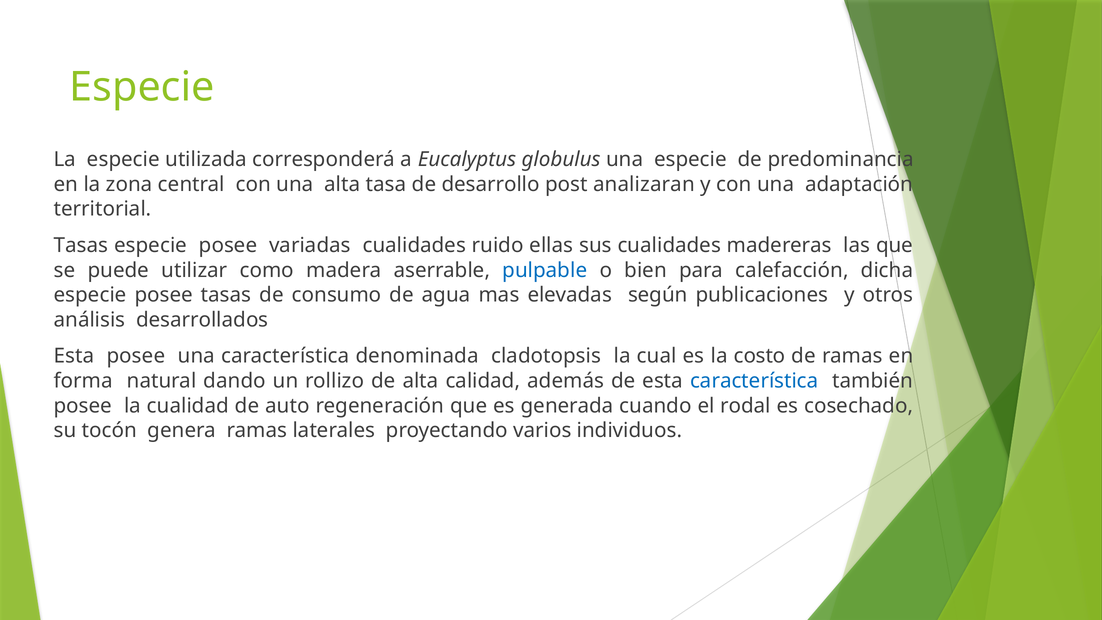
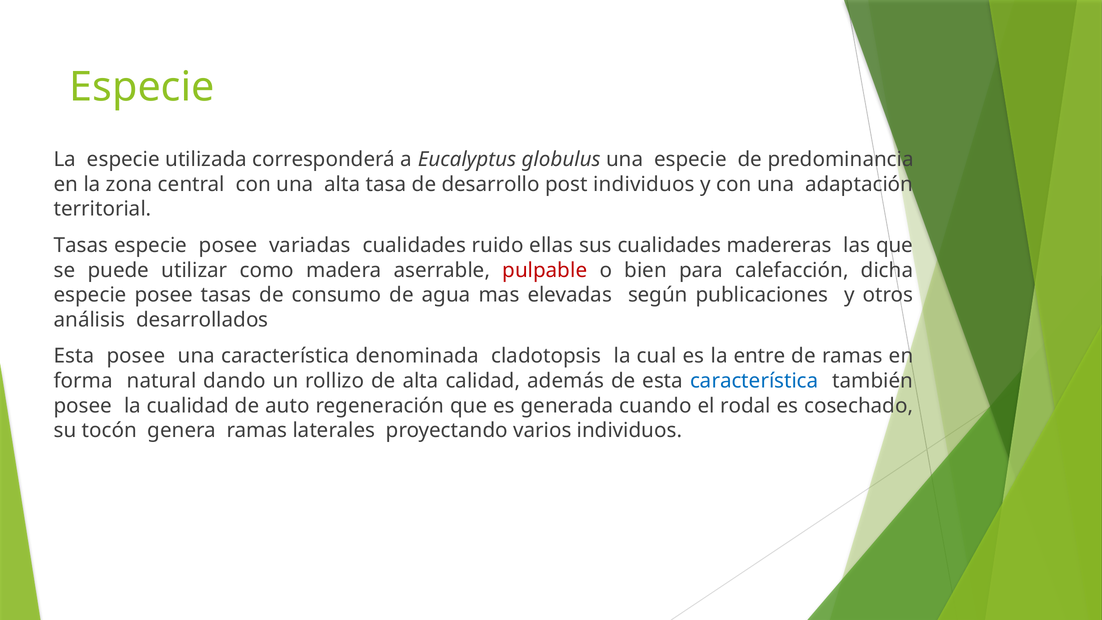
post analizaran: analizaran -> individuos (644, 184)
pulpable colour: blue -> red (545, 270)
costo: costo -> entre (760, 356)
